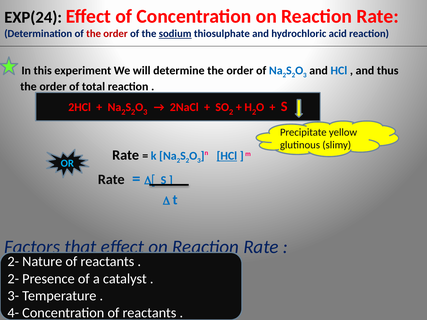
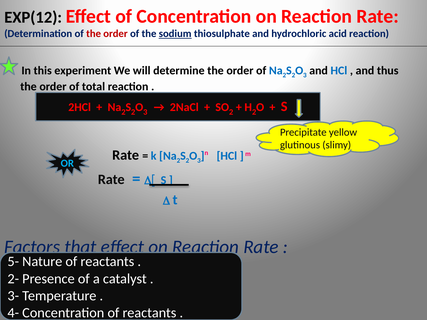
EXP(24: EXP(24 -> EXP(12 (33, 17)
HCl underline: present -> none (227, 156)
2-: 2- -> 5- (13, 262)
